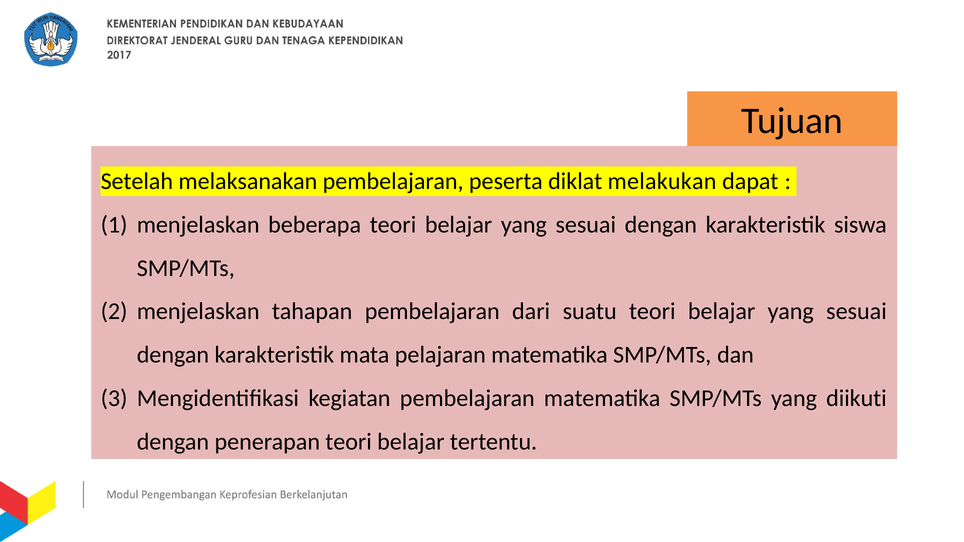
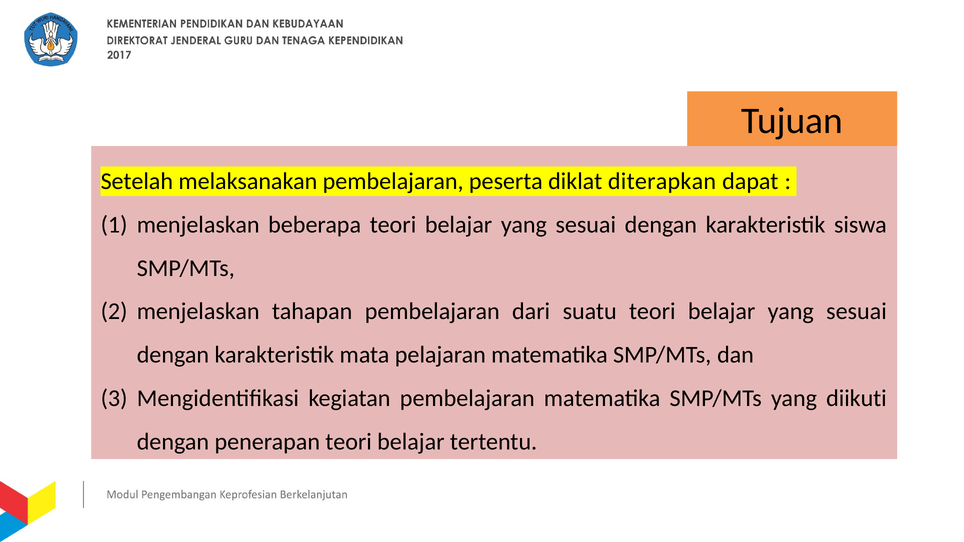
melakukan: melakukan -> diterapkan (662, 182)
